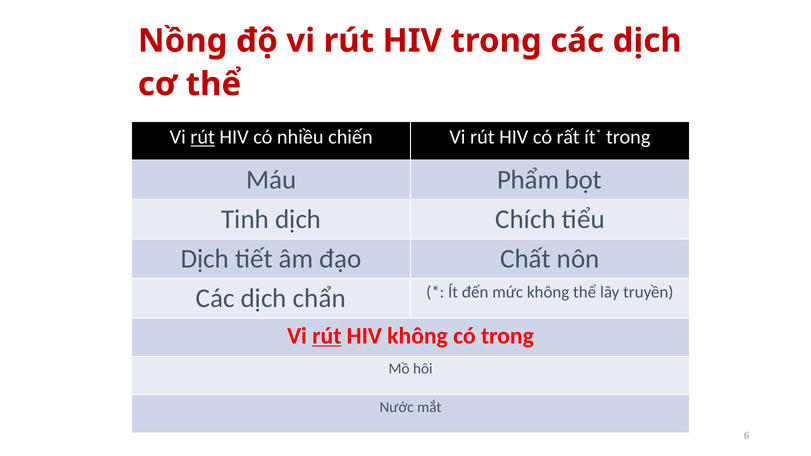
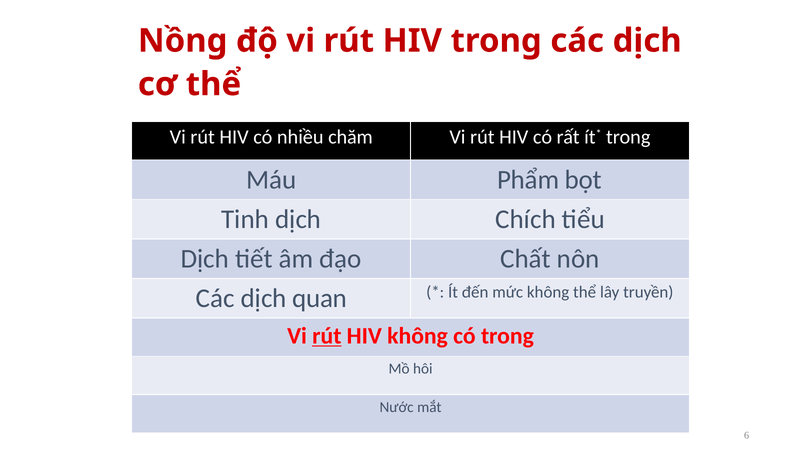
rút underline: present -> none (203, 137)
chiến: chiến -> chăm (351, 137)
chẩn: chẩn -> quan (320, 298)
